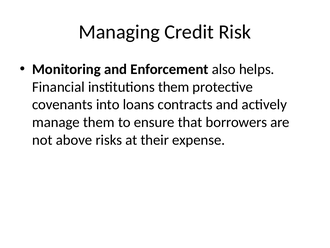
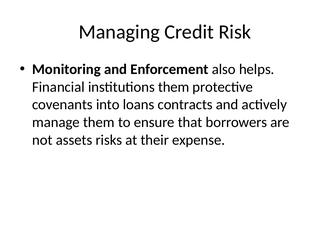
above: above -> assets (74, 140)
